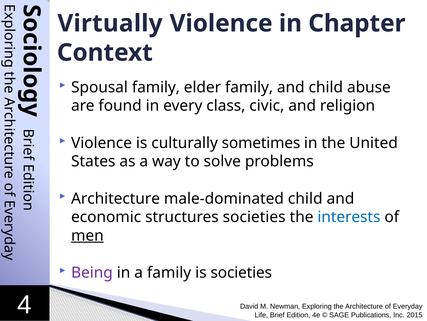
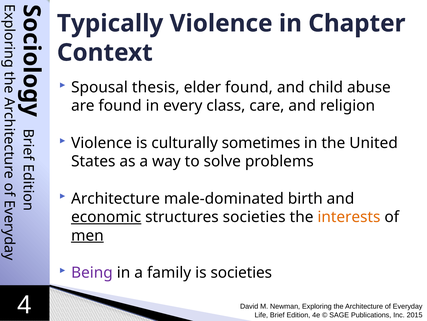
Virtually: Virtually -> Typically (110, 23)
Spousal family: family -> thesis (156, 87)
elder family: family -> found (249, 87)
civic: civic -> care (267, 106)
male-dominated child: child -> birth (305, 198)
economic underline: none -> present (106, 217)
interests colour: blue -> orange (349, 217)
